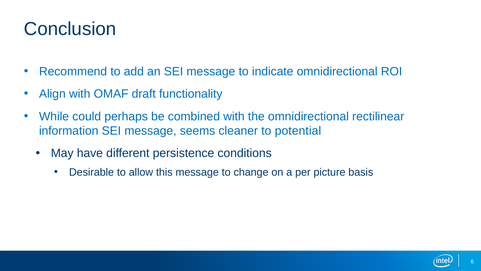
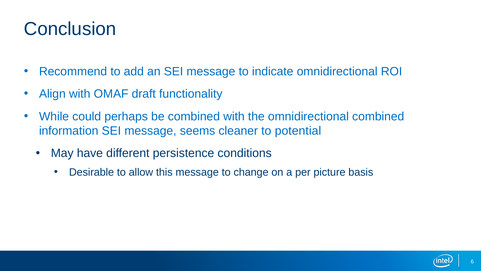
omnidirectional rectilinear: rectilinear -> combined (378, 116)
